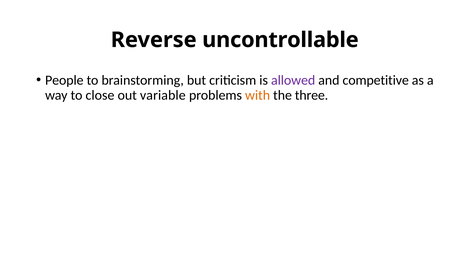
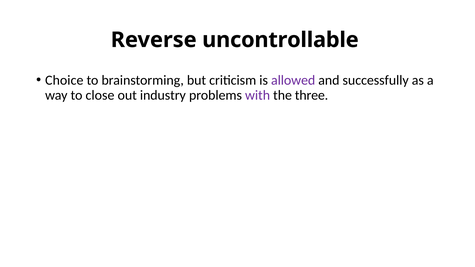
People: People -> Choice (64, 80)
competitive: competitive -> successfully (376, 80)
variable: variable -> industry (163, 95)
with colour: orange -> purple (258, 95)
